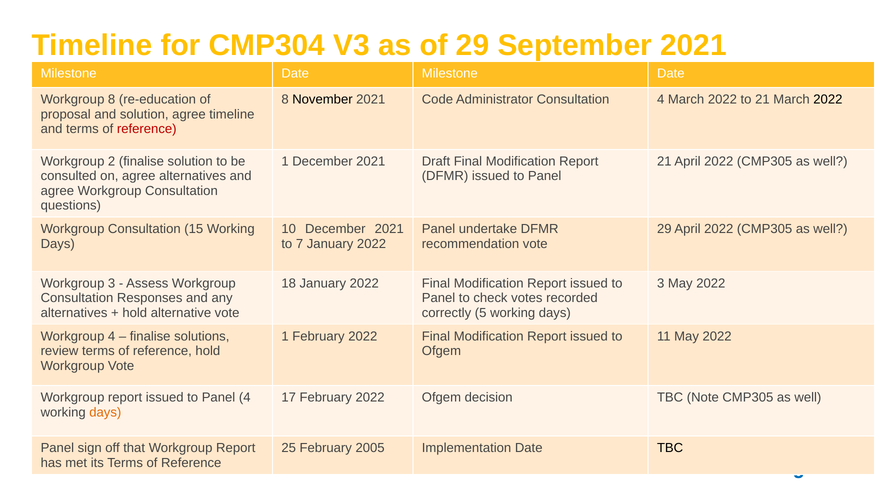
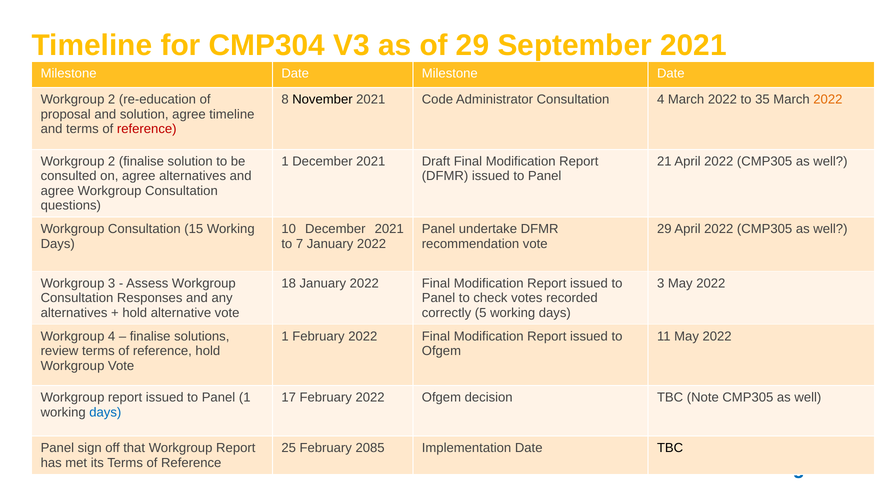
8: 8 -> 2 (112, 100)
to 21: 21 -> 35 (762, 100)
2022 colour: black -> orange (828, 100)
Panel 4: 4 -> 1 (245, 398)
days colour: orange -> blue (105, 412)
2005: 2005 -> 2085 (370, 448)
